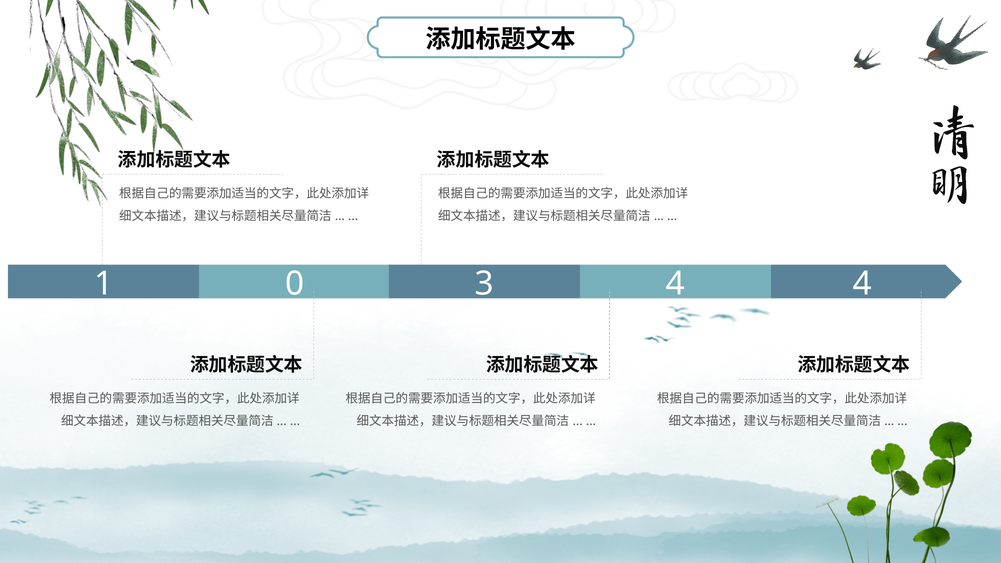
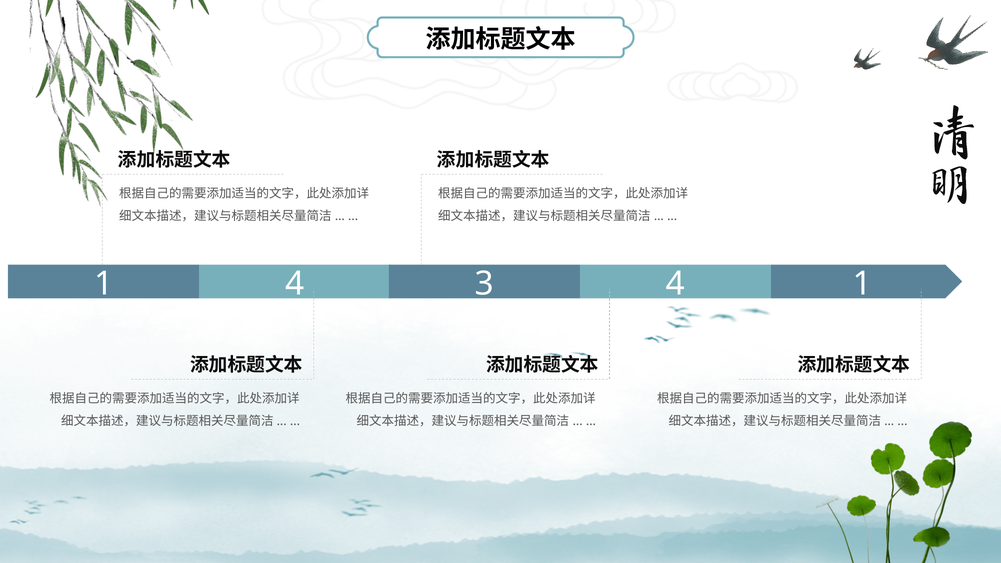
1 0: 0 -> 4 (295, 284)
4 4: 4 -> 1 (862, 284)
